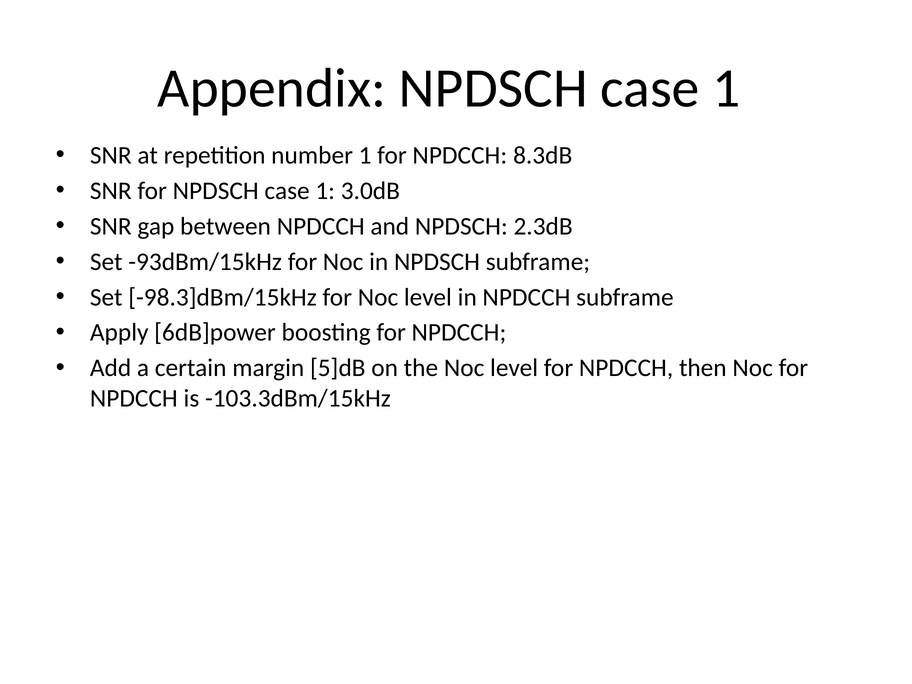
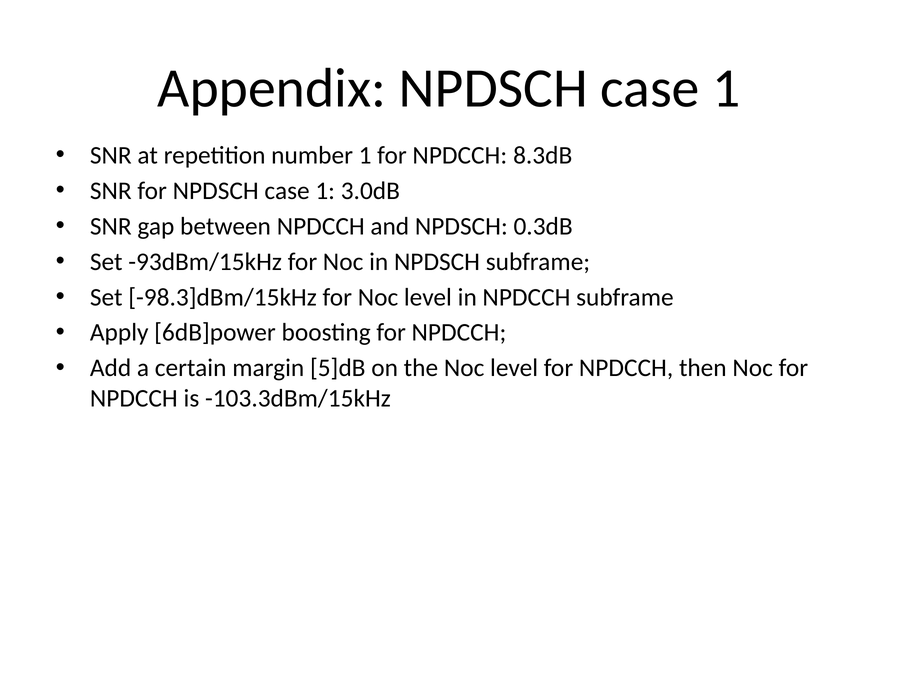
2.3dB: 2.3dB -> 0.3dB (543, 226)
